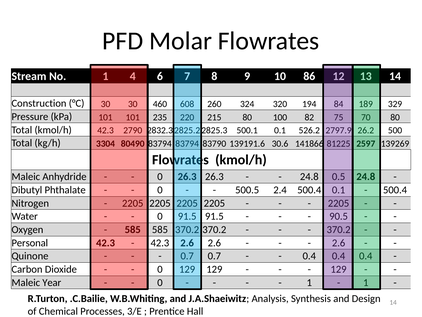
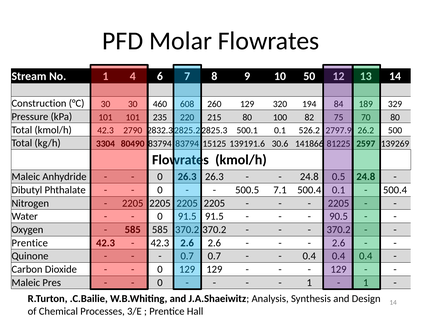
86: 86 -> 50 (309, 76)
260 324: 324 -> 129 (247, 104)
83790: 83790 -> 15125 (214, 144)
2.4: 2.4 -> 7.1 (280, 190)
Personal: Personal -> Prentice (30, 243)
Year: Year -> Pres (52, 282)
